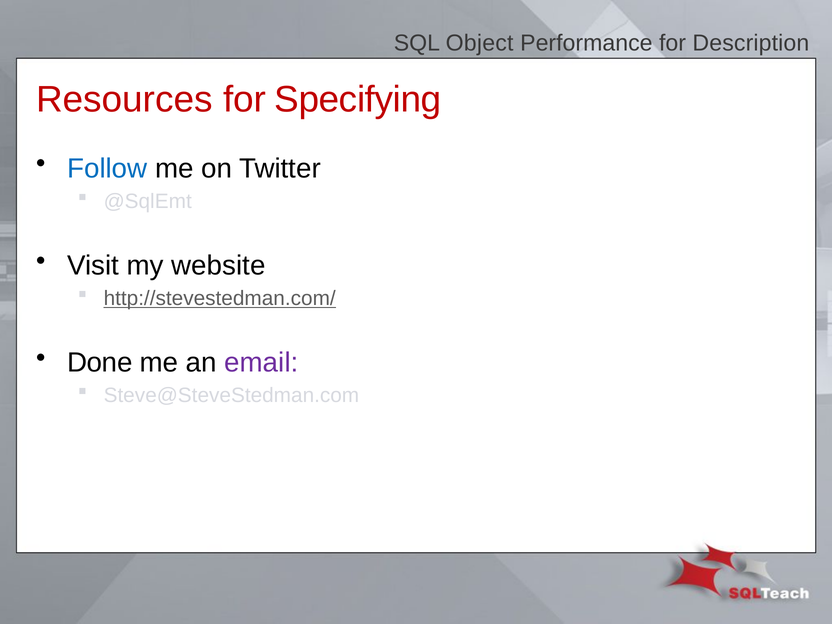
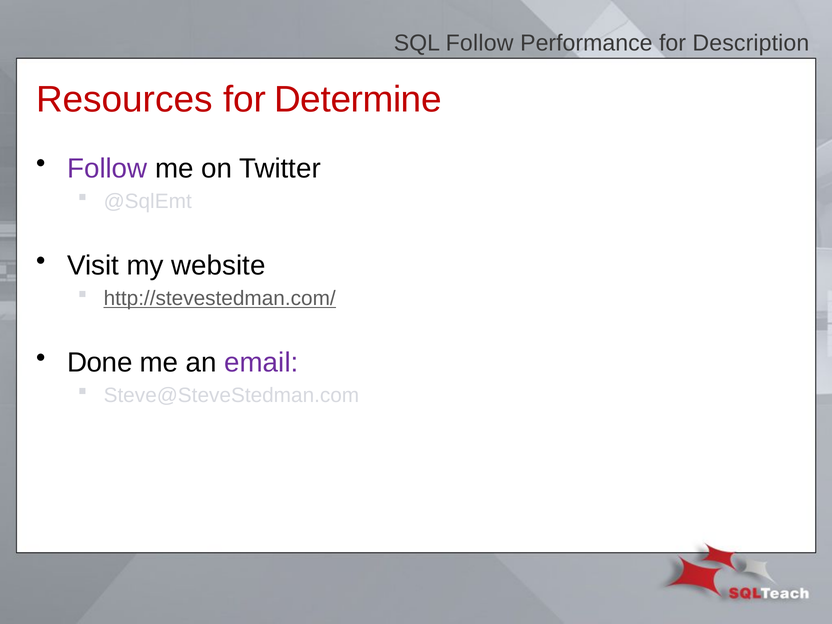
SQL Object: Object -> Follow (480, 43)
Specifying: Specifying -> Determine (358, 100)
Follow colour: blue -> purple (107, 168)
